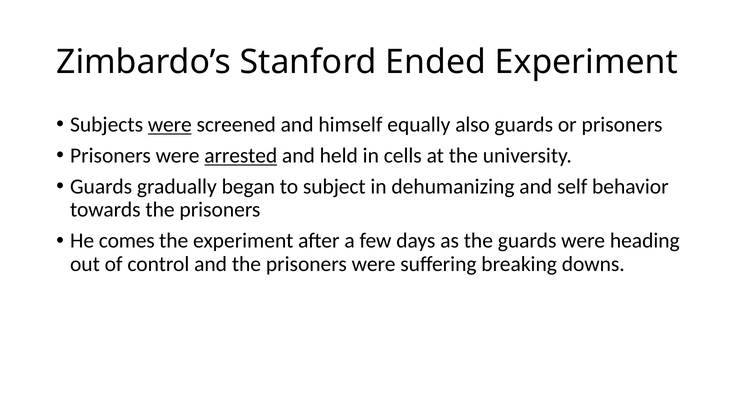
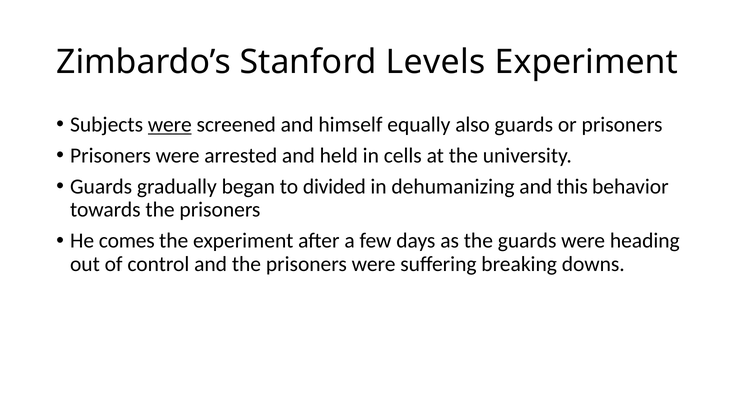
Ended: Ended -> Levels (436, 62)
arrested underline: present -> none (241, 156)
subject: subject -> divided (334, 187)
self: self -> this (572, 187)
